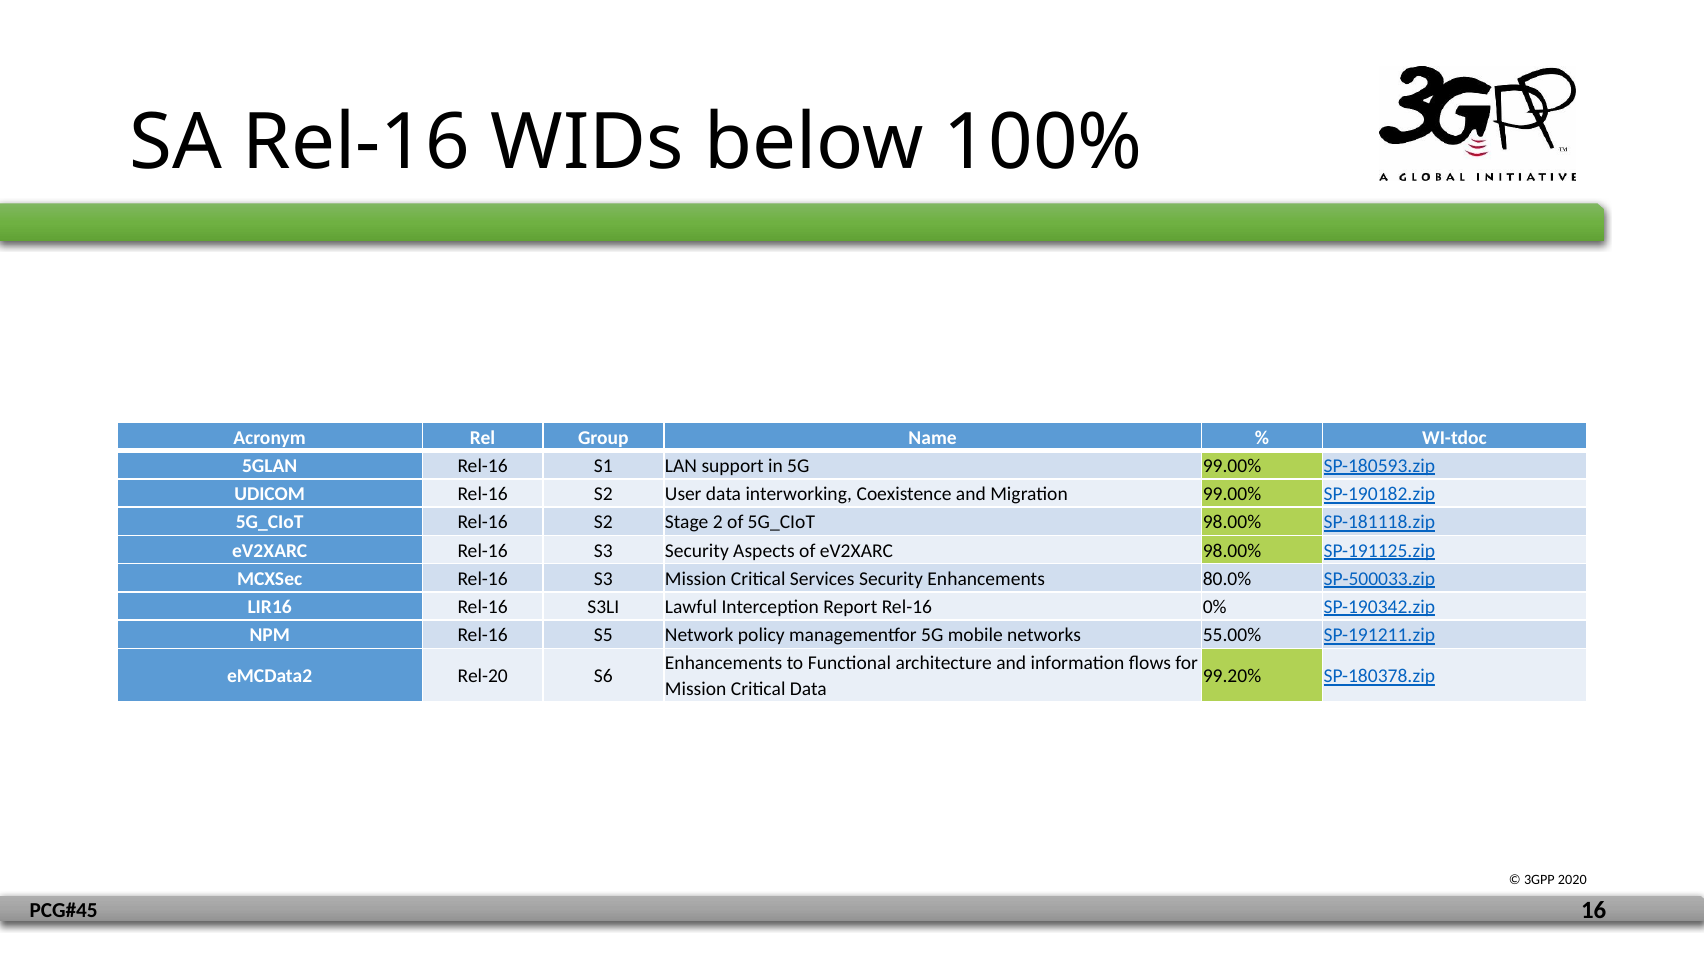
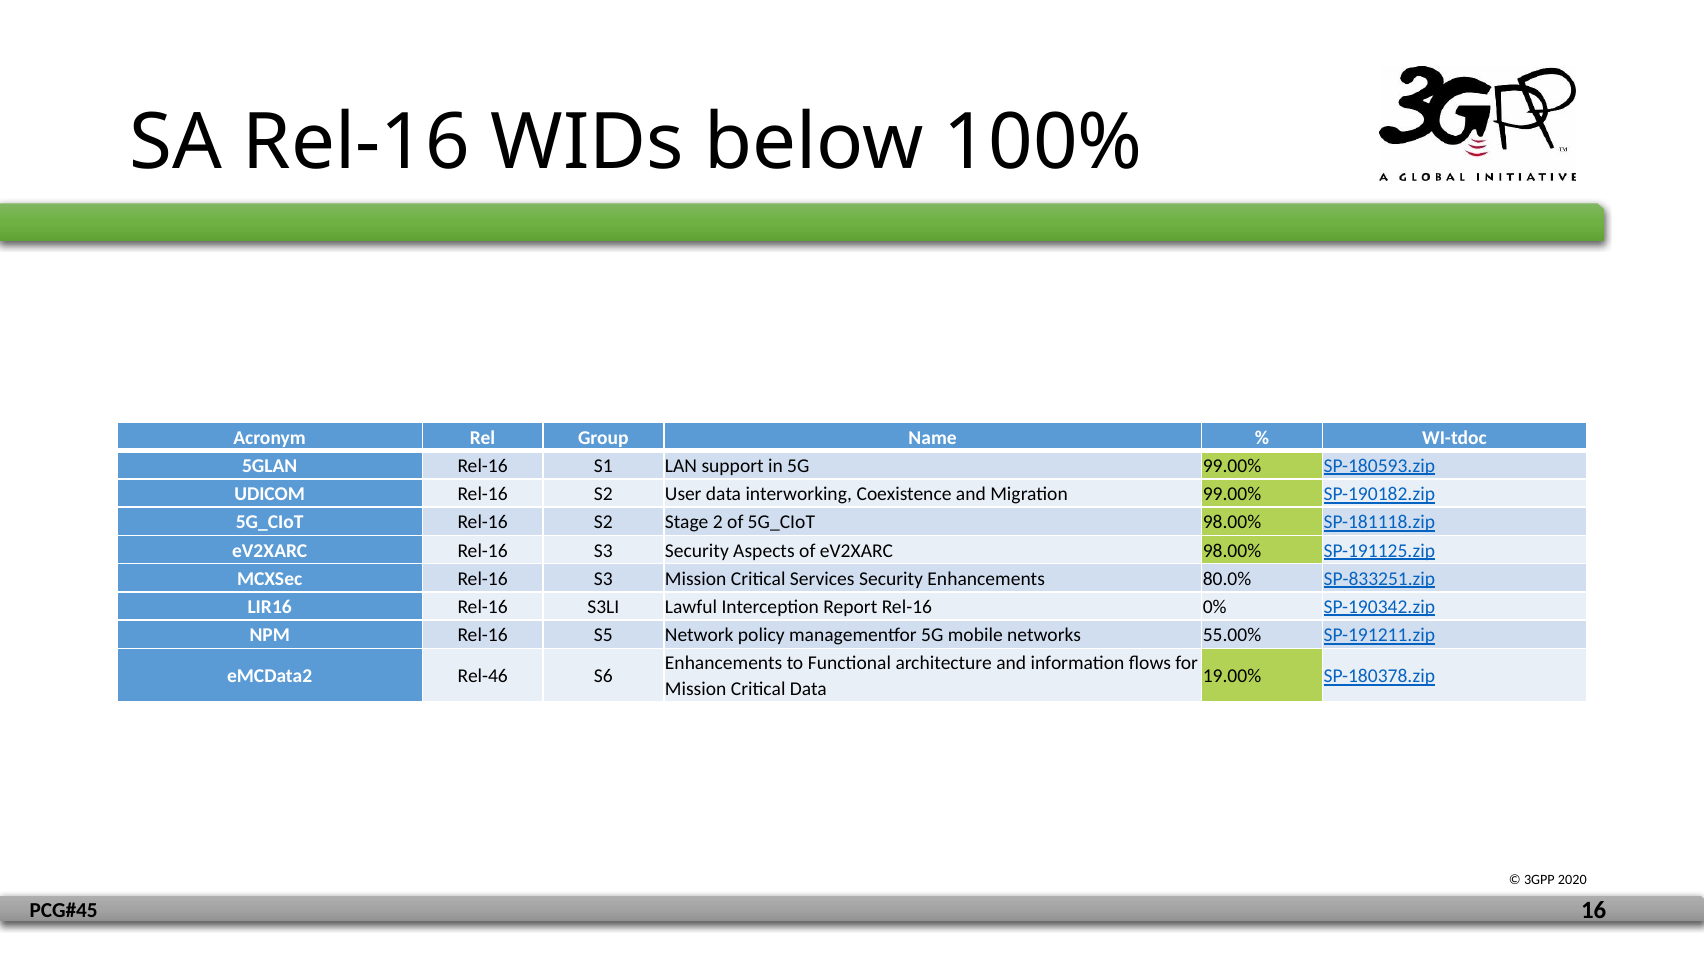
SP-500033.zip: SP-500033.zip -> SP-833251.zip (1379, 579)
Rel-20: Rel-20 -> Rel-46 (483, 677)
99.20%: 99.20% -> 19.00% (1232, 677)
